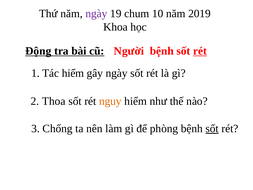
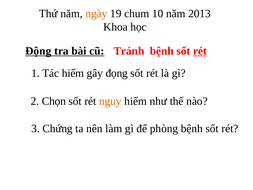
ngày colour: purple -> orange (96, 14)
2019: 2019 -> 2013 (199, 14)
Người: Người -> Tránh (129, 51)
gây ngày: ngày -> đọng (117, 73)
Thoa: Thoa -> Chọn (54, 101)
Chống: Chống -> Chứng (58, 128)
sốt underline: present -> none (212, 128)
